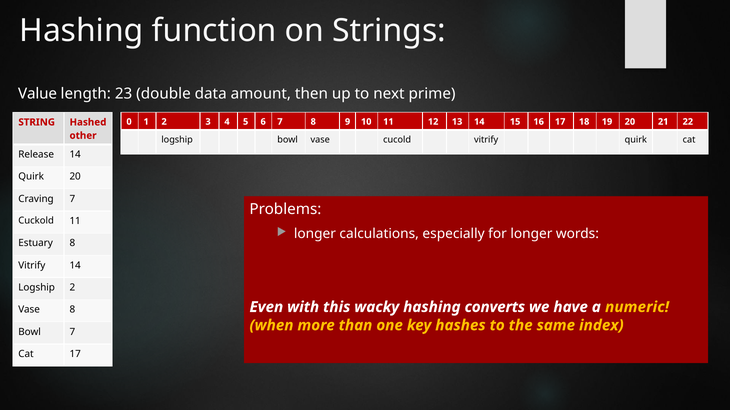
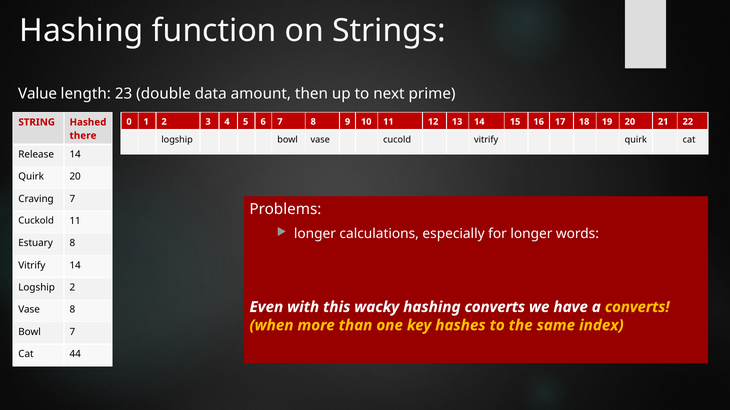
other: other -> there (83, 136)
a numeric: numeric -> converts (637, 307)
Cat 17: 17 -> 44 (75, 354)
